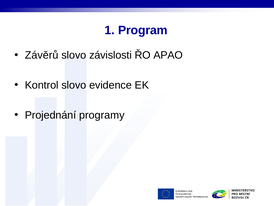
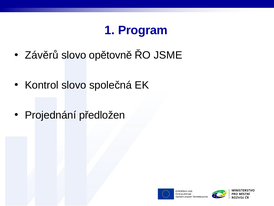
závislosti: závislosti -> opětovně (111, 55)
APAO: APAO -> JSME (168, 55)
evidence: evidence -> společná (110, 85)
programy: programy -> předložen (102, 115)
